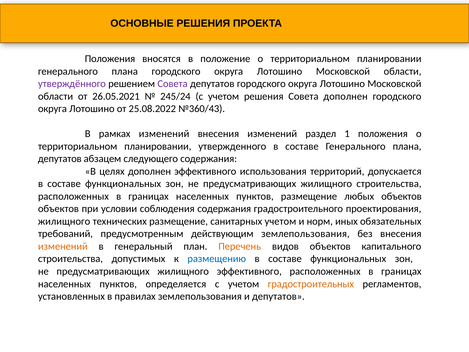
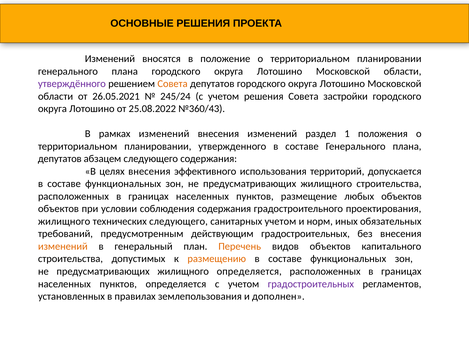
Положения: Положения -> Изменений (110, 59)
Совета colour: purple -> orange (173, 84)
Совета дополнен: дополнен -> застройки (346, 96)
целях дополнен: дополнен -> внесения (149, 171)
технических размещение: размещение -> следующего (178, 221)
действующим землепользования: землепользования -> градостроительных (305, 234)
размещению colour: blue -> orange (217, 259)
жилищного эффективного: эффективного -> определяется (249, 271)
градостроительных colour: orange -> purple (311, 284)
и депутатов: депутатов -> дополнен (278, 296)
